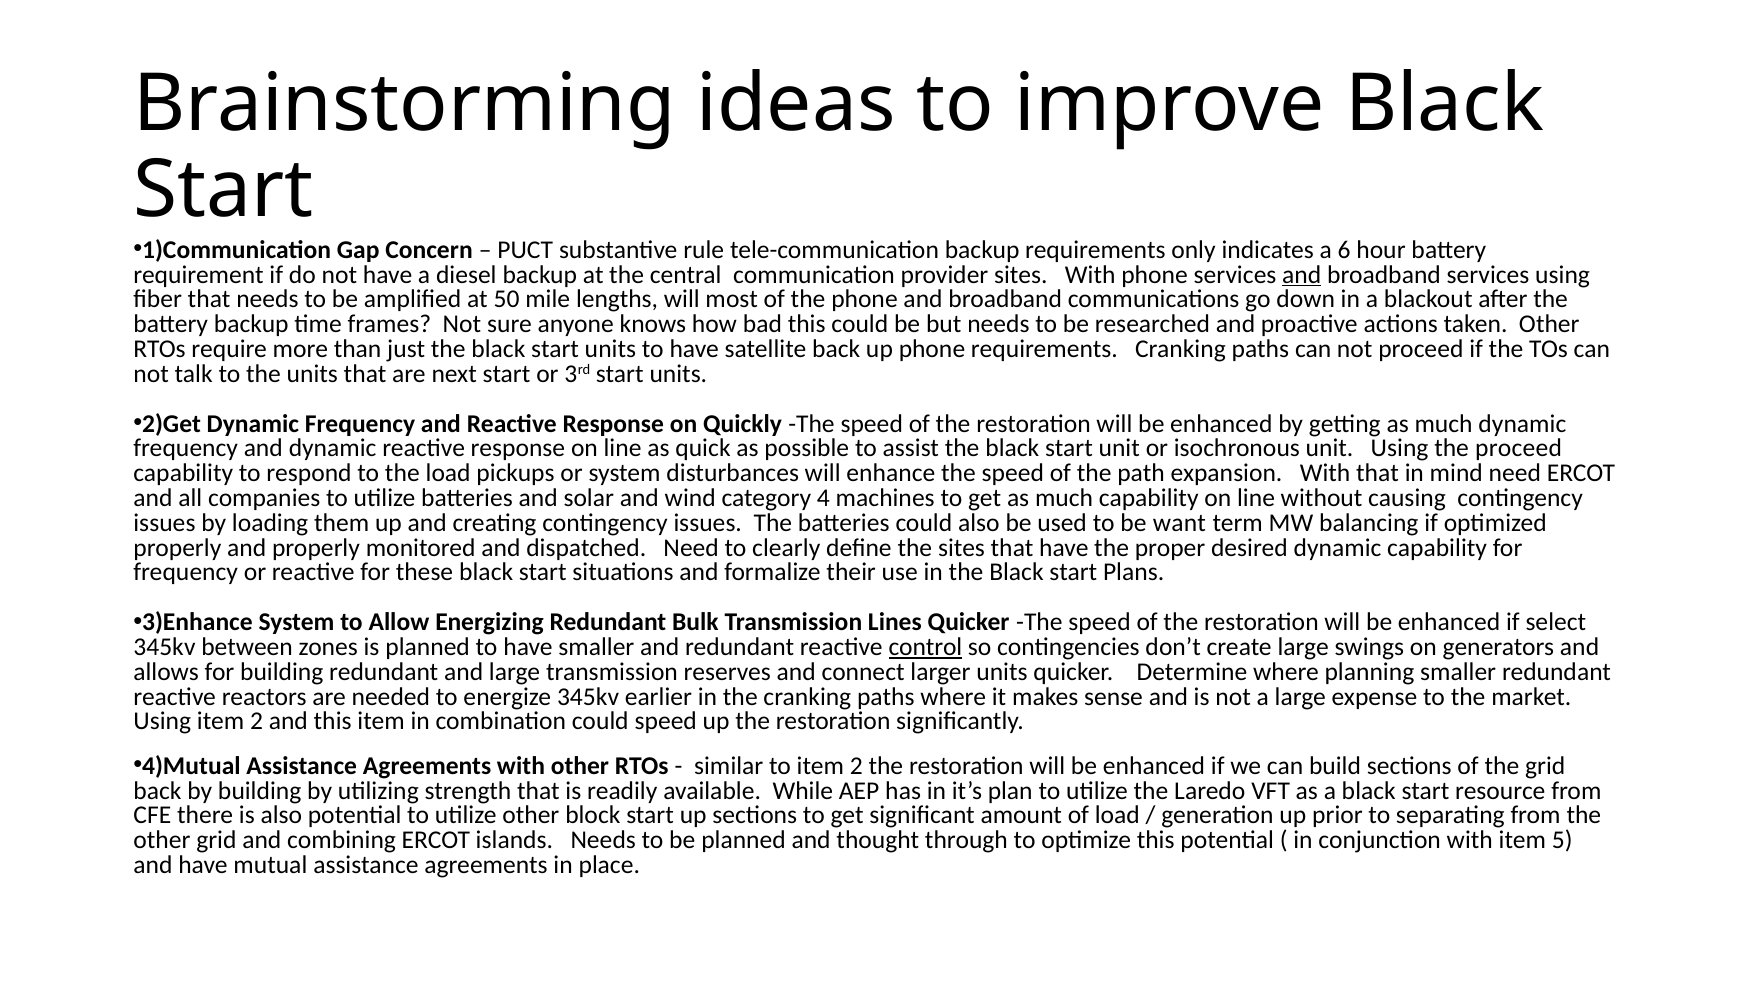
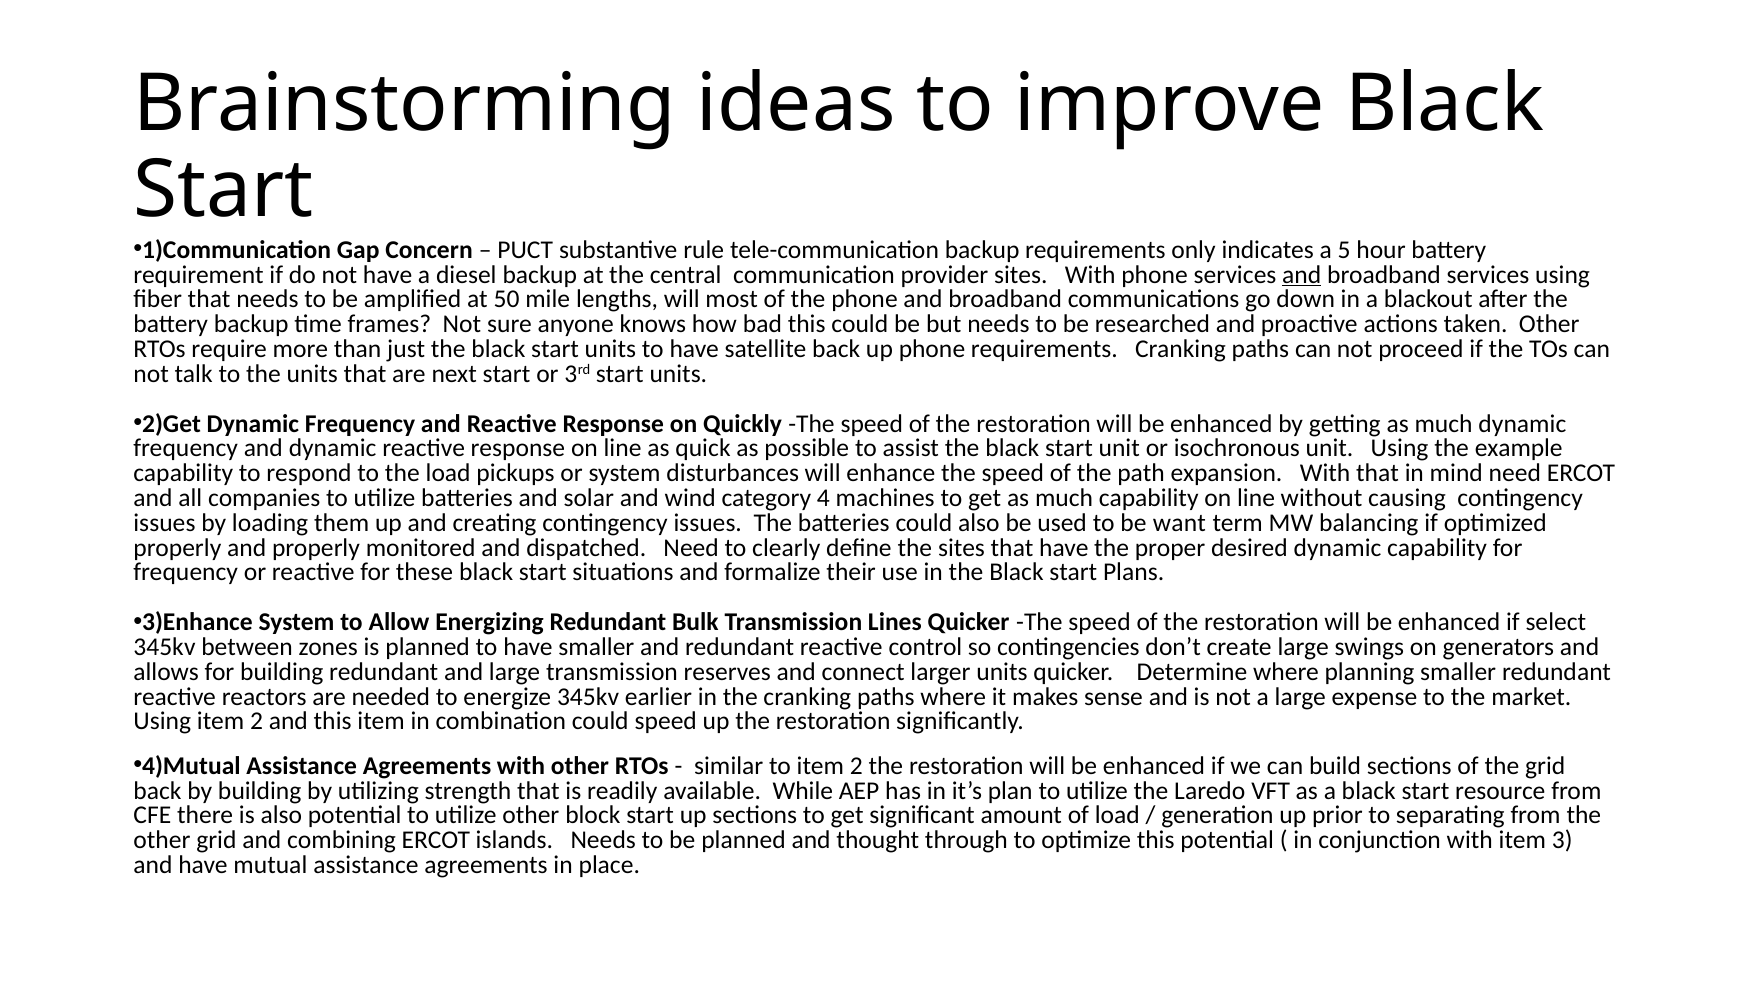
6: 6 -> 5 (1344, 250)
the proceed: proceed -> example (1519, 448)
control underline: present -> none (925, 647)
5: 5 -> 3 (1562, 840)
